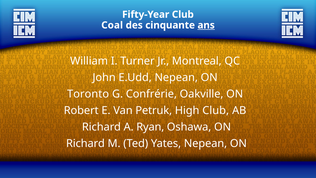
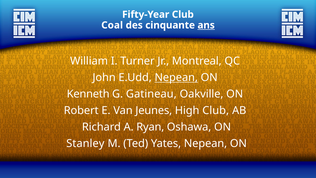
Nepean underline: none -> present (176, 77)
Toronto: Toronto -> Kenneth (88, 94)
Confrérie: Confrérie -> Gatineau (151, 94)
Petruk: Petruk -> Jeunes (154, 110)
Richard: Richard -> Stanley (85, 143)
